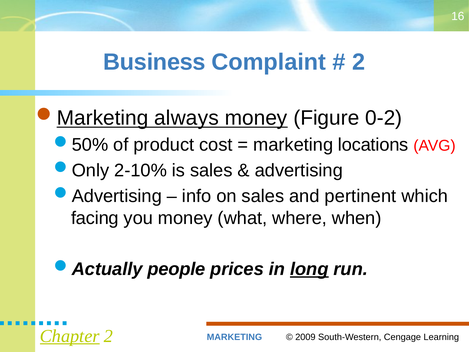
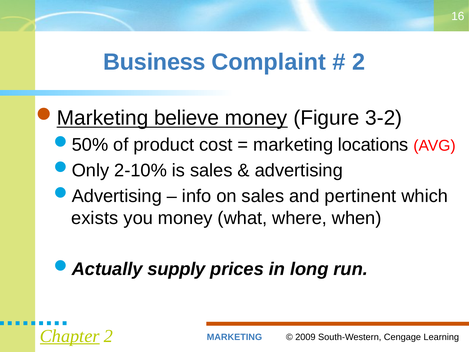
always: always -> believe (187, 118)
0-2: 0-2 -> 3-2 (384, 118)
facing: facing -> exists (95, 218)
people: people -> supply (177, 269)
long underline: present -> none (309, 269)
